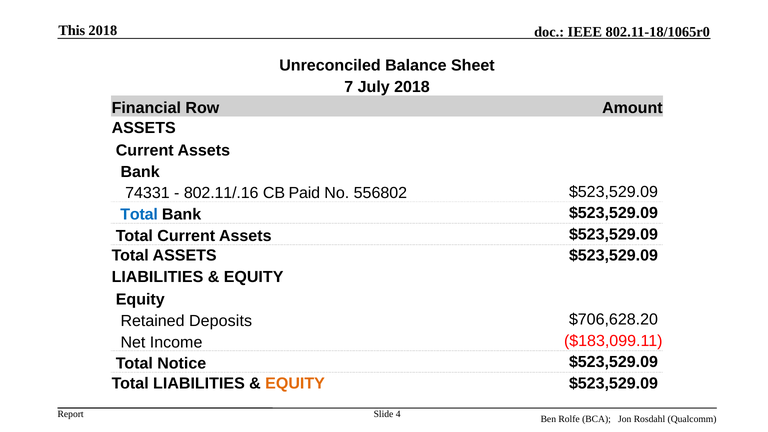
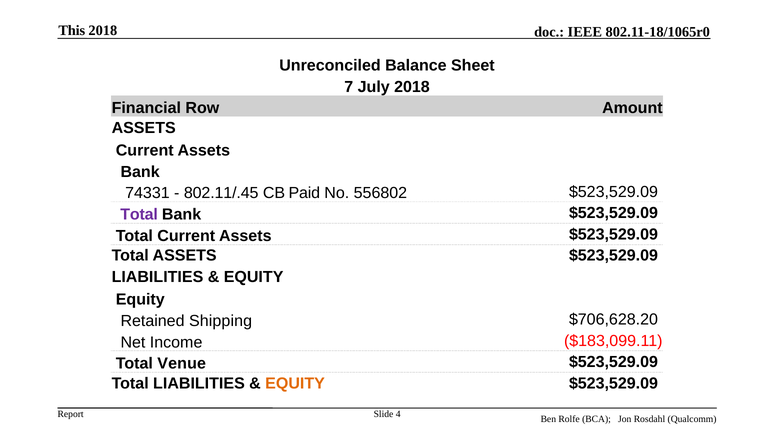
802.11/.16: 802.11/.16 -> 802.11/.45 (221, 193)
Total colour: blue -> purple (139, 215)
Deposits: Deposits -> Shipping (221, 321)
Notice: Notice -> Venue (182, 364)
